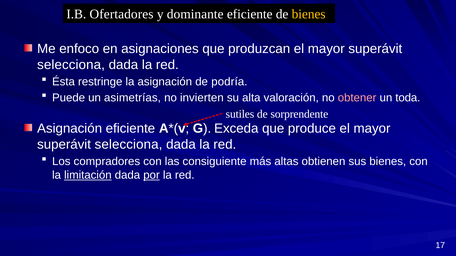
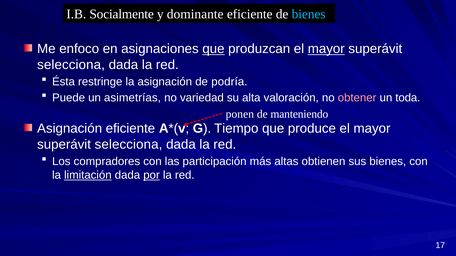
Ofertadores: Ofertadores -> Socialmente (122, 14)
bienes colour: yellow -> light blue (309, 14)
que underline: none -> present (213, 49)
mayor underline: none -> present (326, 49)
invierten: invierten -> variedad (202, 98)
sutiles: sutiles -> ponen (240, 114)
sorprendente: sorprendente -> manteniendo (299, 114)
Exceda: Exceda -> Tiempo (236, 129)
consiguiente: consiguiente -> participación (215, 162)
